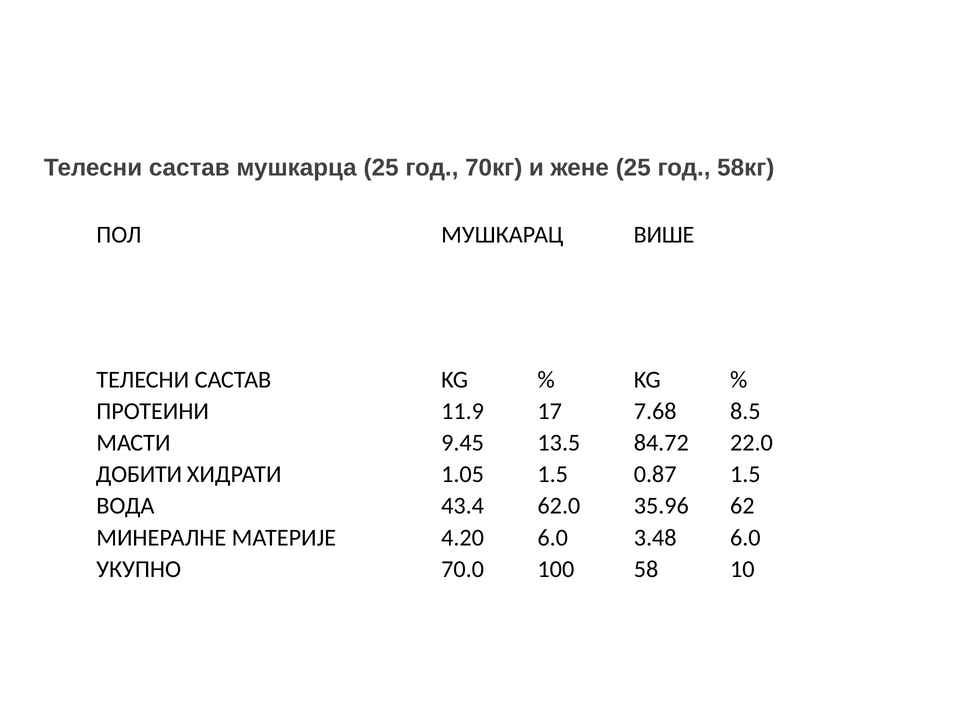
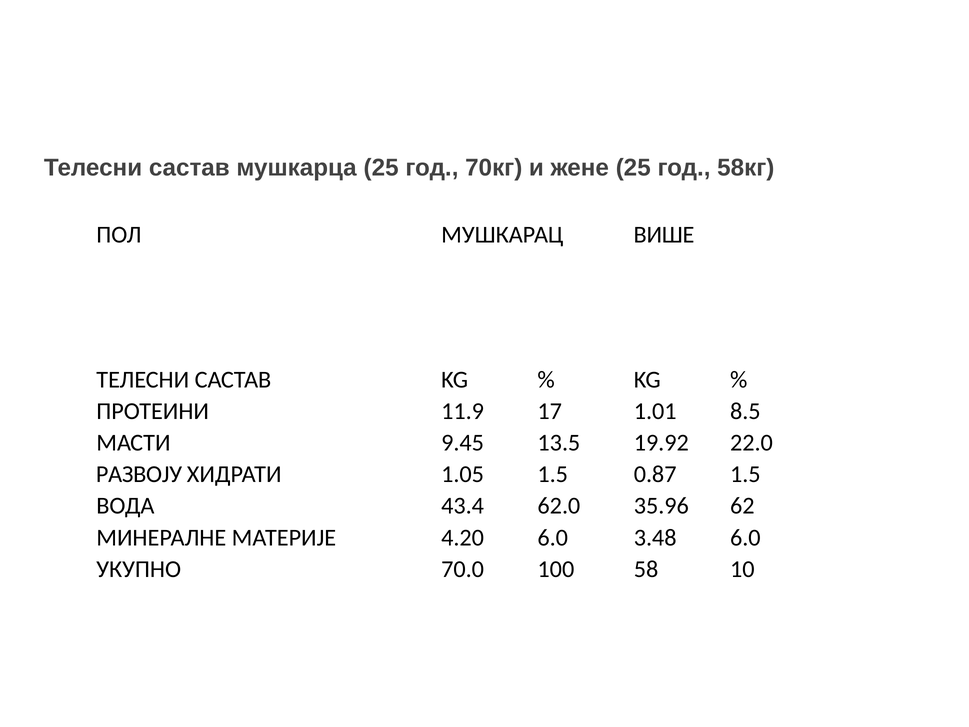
7.68: 7.68 -> 1.01 (655, 411)
84.72: 84.72 -> 19.92 (661, 443)
ДОБИТИ: ДОБИТИ -> РАЗВОЈУ (139, 474)
